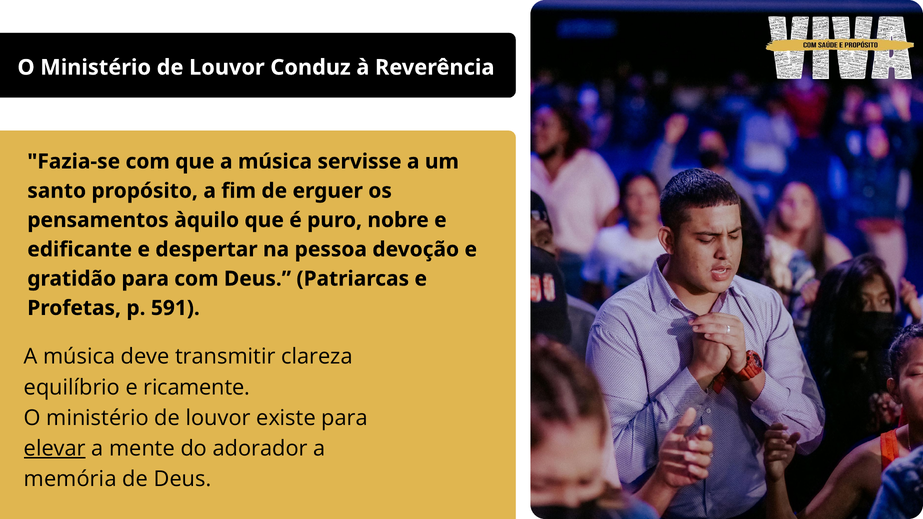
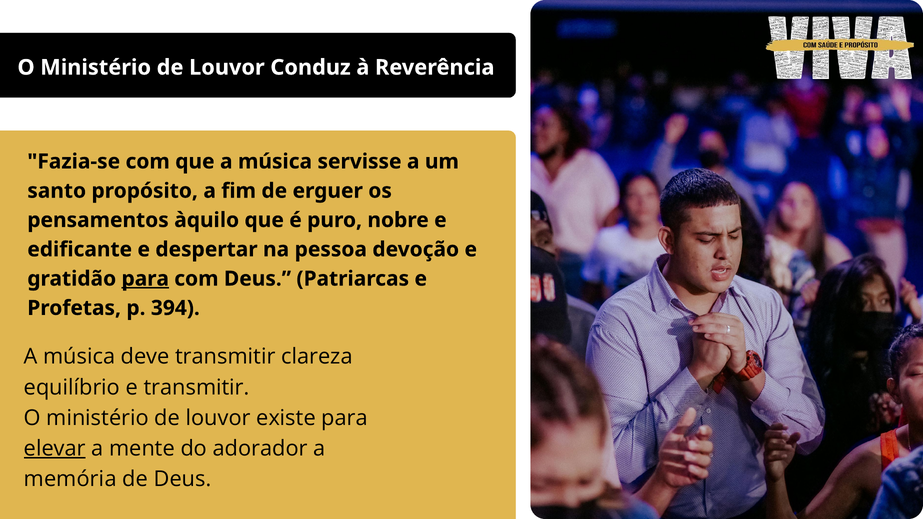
para underline: none -> present (145, 279)
591: 591 -> 394 (175, 308)
e ricamente: ricamente -> transmitir (197, 388)
